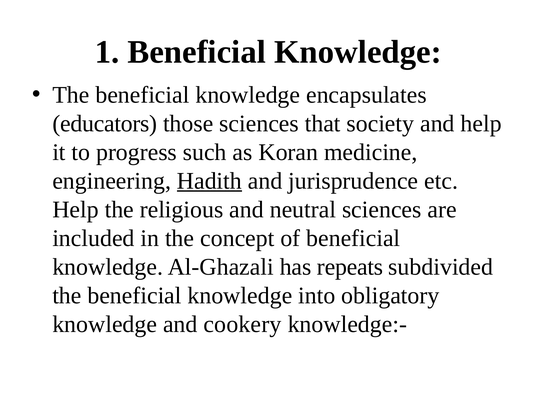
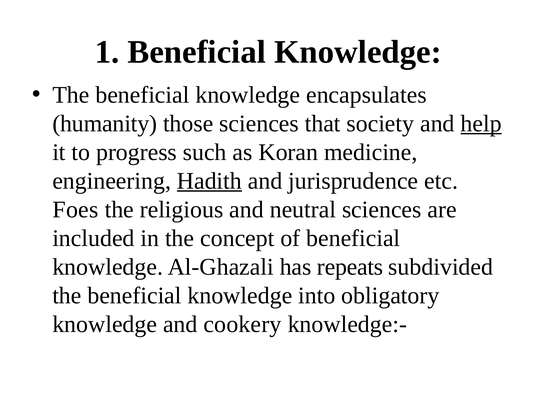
educators: educators -> humanity (105, 123)
help underline: none -> present (481, 123)
Help: Help -> Foes (75, 209)
